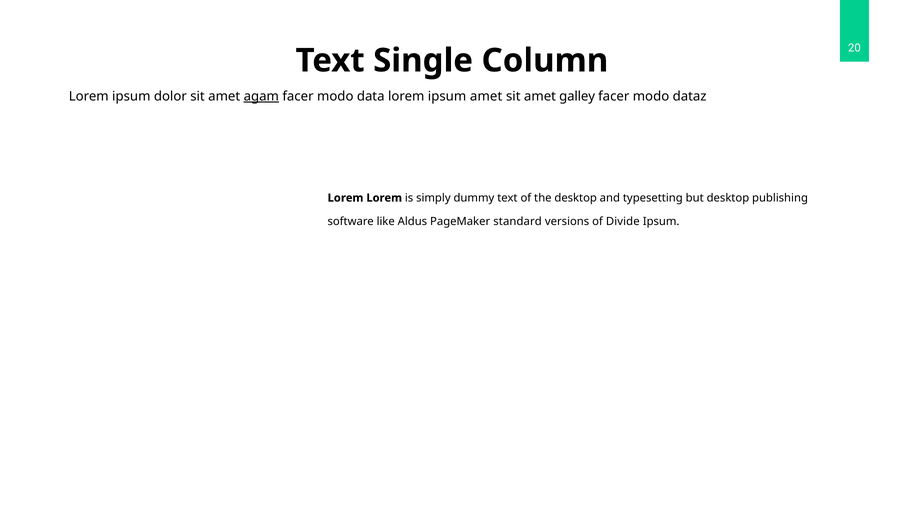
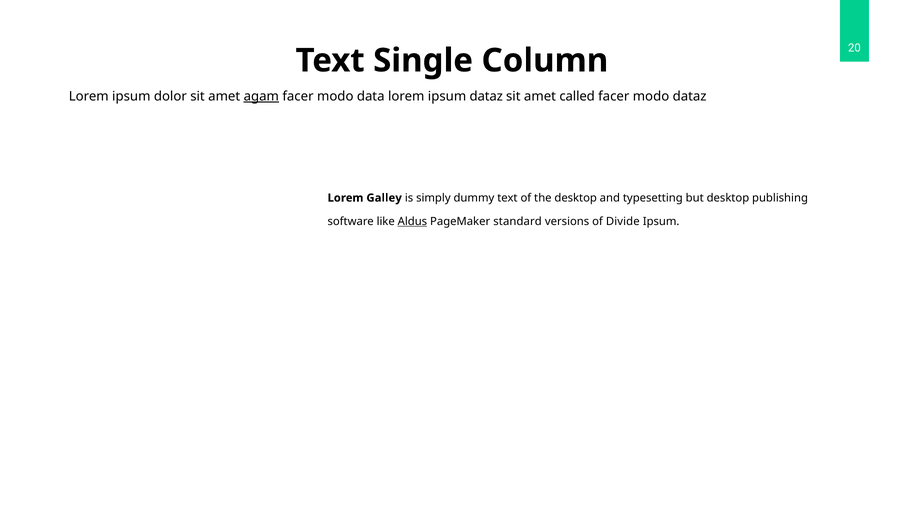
ipsum amet: amet -> dataz (486, 96)
galley: galley -> called (577, 96)
Lorem Lorem: Lorem -> Galley (384, 198)
Aldus underline: none -> present (412, 222)
